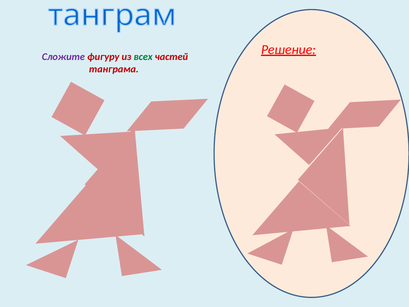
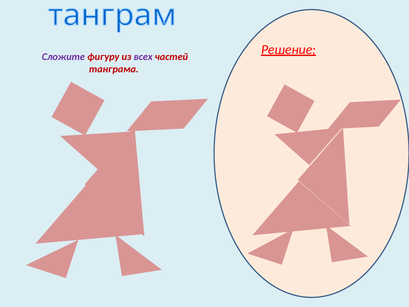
всех colour: green -> purple (143, 57)
